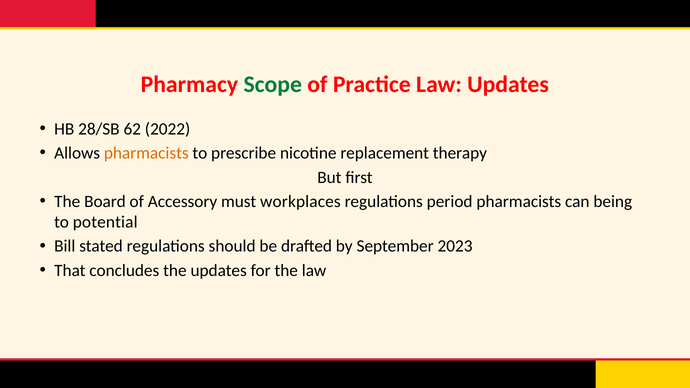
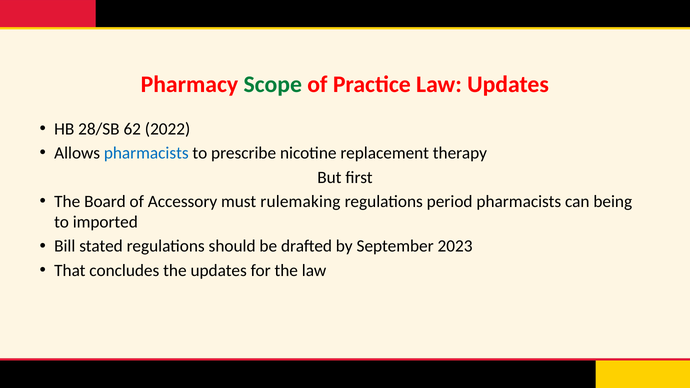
pharmacists colour: orange -> blue (146, 153)
workplaces: workplaces -> rulemaking (300, 202)
potential: potential -> imported (105, 222)
